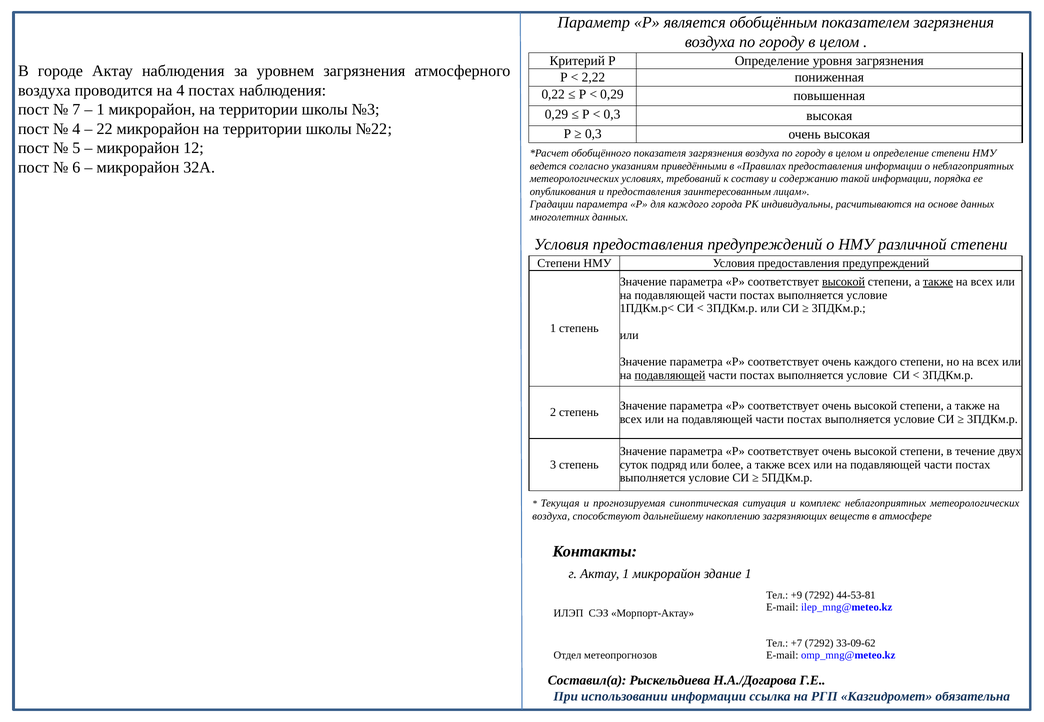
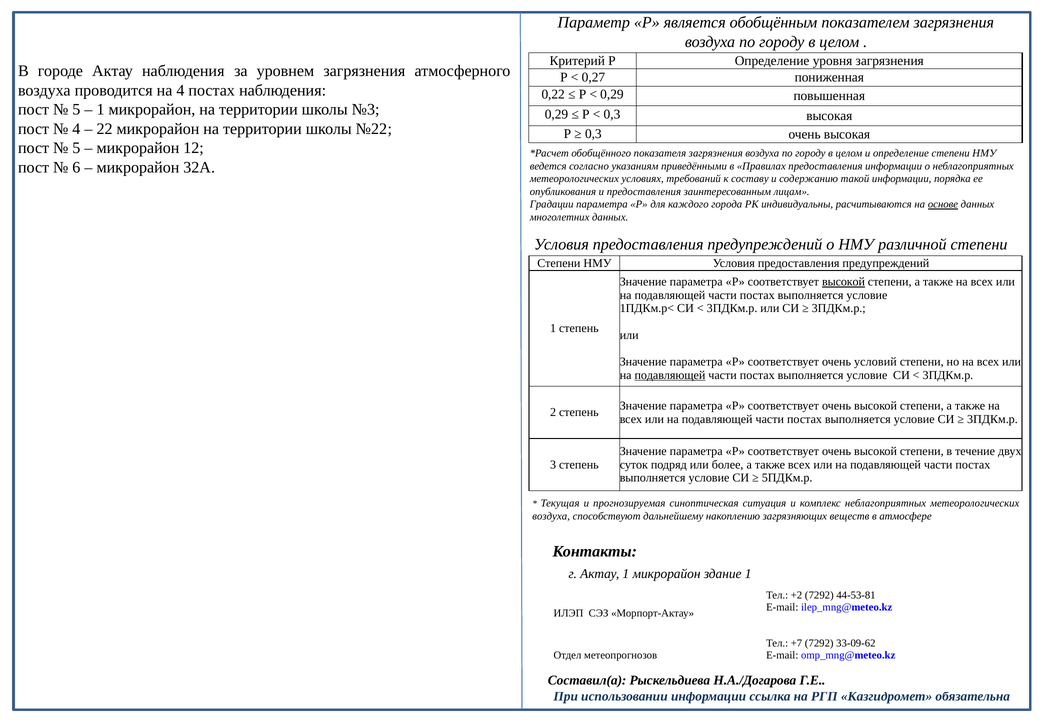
2,22: 2,22 -> 0,27 (593, 77)
7: 7 -> 5 (76, 110)
основе underline: none -> present (943, 205)
также underline: present -> none (938, 282)
очень каждого: каждого -> условий (875, 362)
+9: +9 -> +2 (796, 596)
